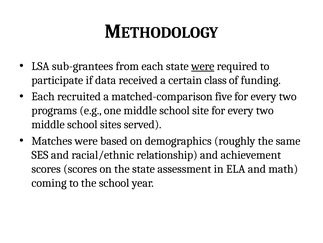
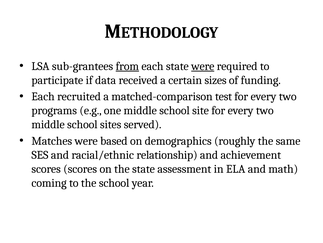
from underline: none -> present (127, 66)
class: class -> sizes (216, 80)
five: five -> test (224, 96)
